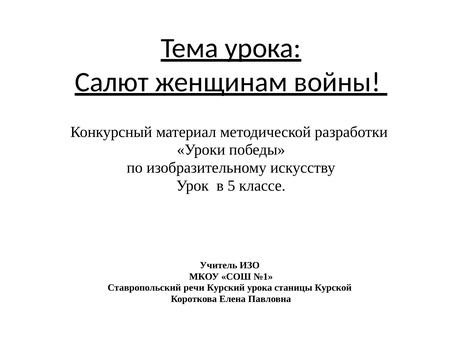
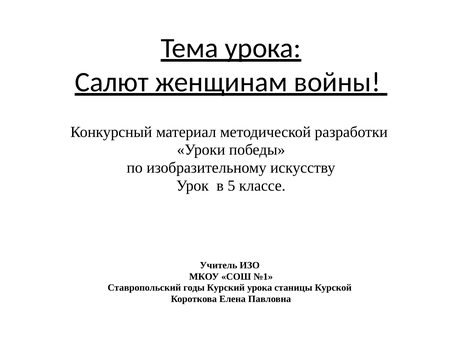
речи: речи -> годы (194, 287)
